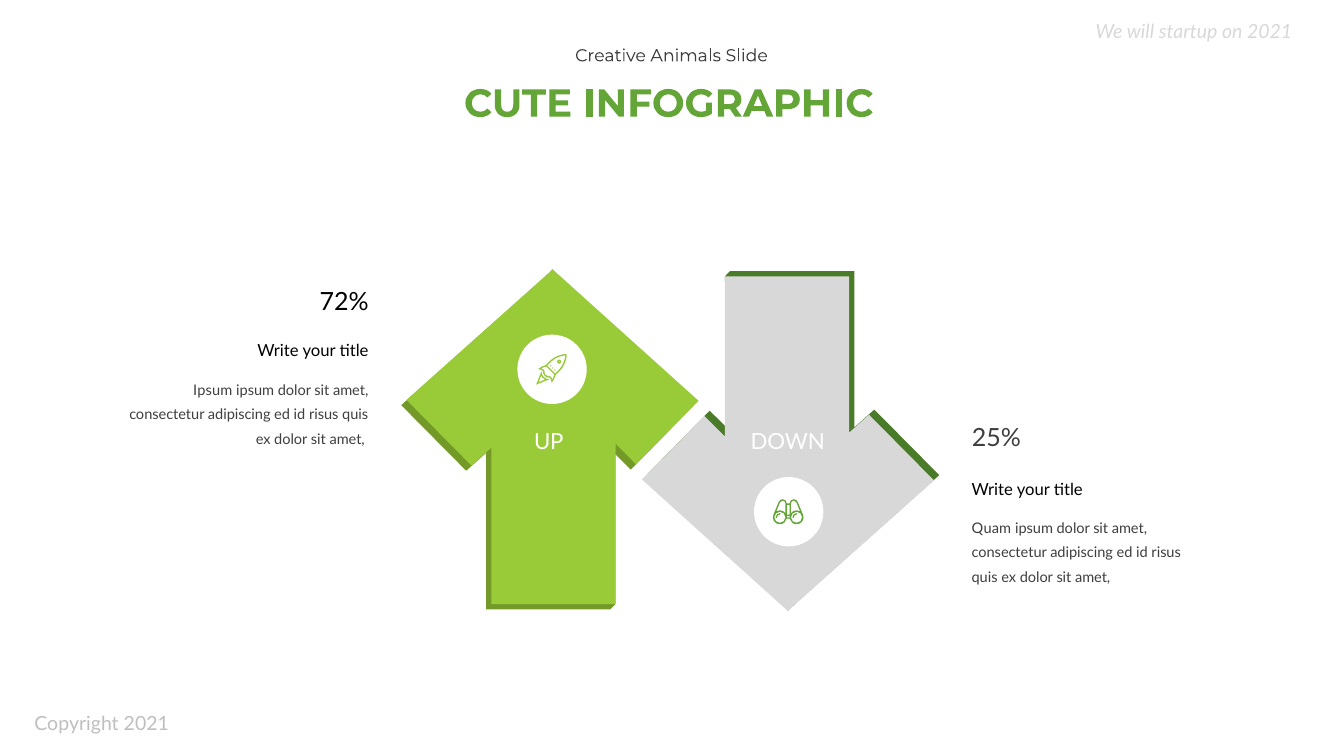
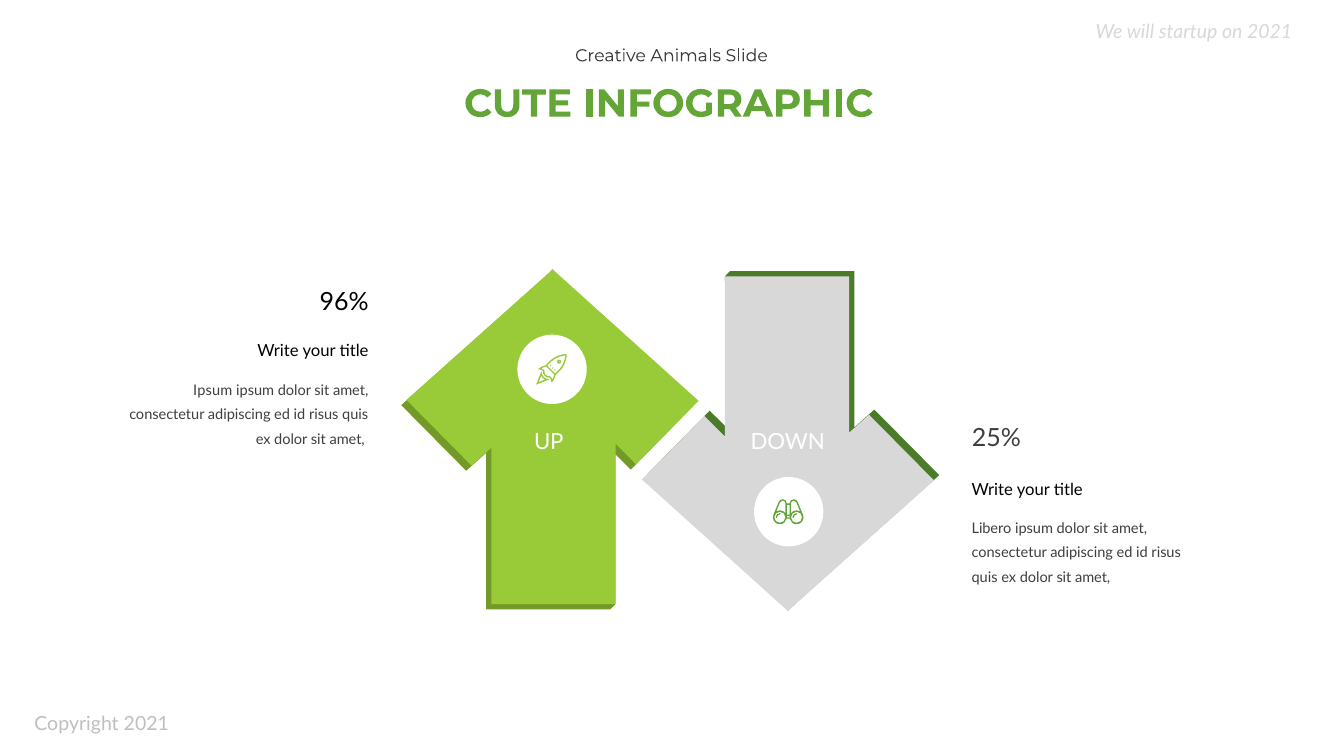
72%: 72% -> 96% (344, 302)
Quam: Quam -> Libero (992, 529)
